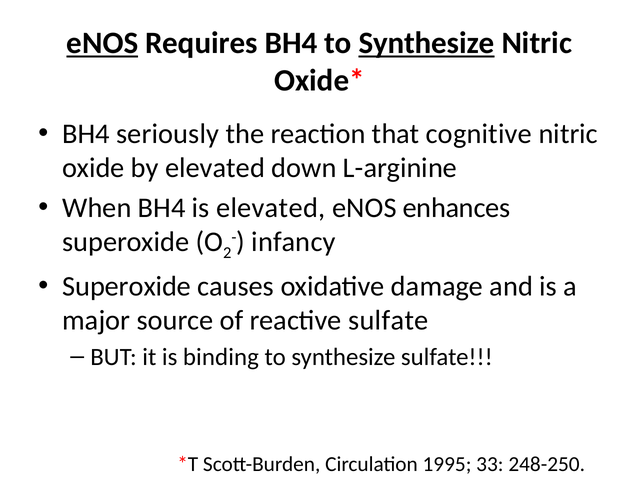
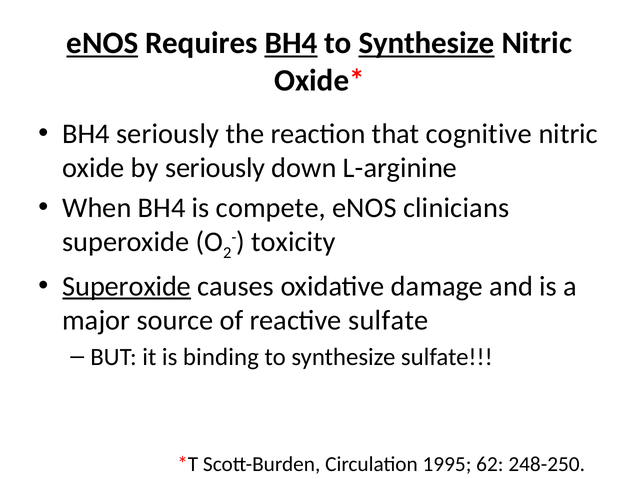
BH4 underline: none -> present (291, 43)
by elevated: elevated -> seriously (215, 168)
is elevated: elevated -> compete (271, 208)
enhances: enhances -> clinicians (456, 208)
infancy: infancy -> toxicity (293, 242)
Superoxide underline: none -> present (127, 286)
33: 33 -> 62 (490, 464)
